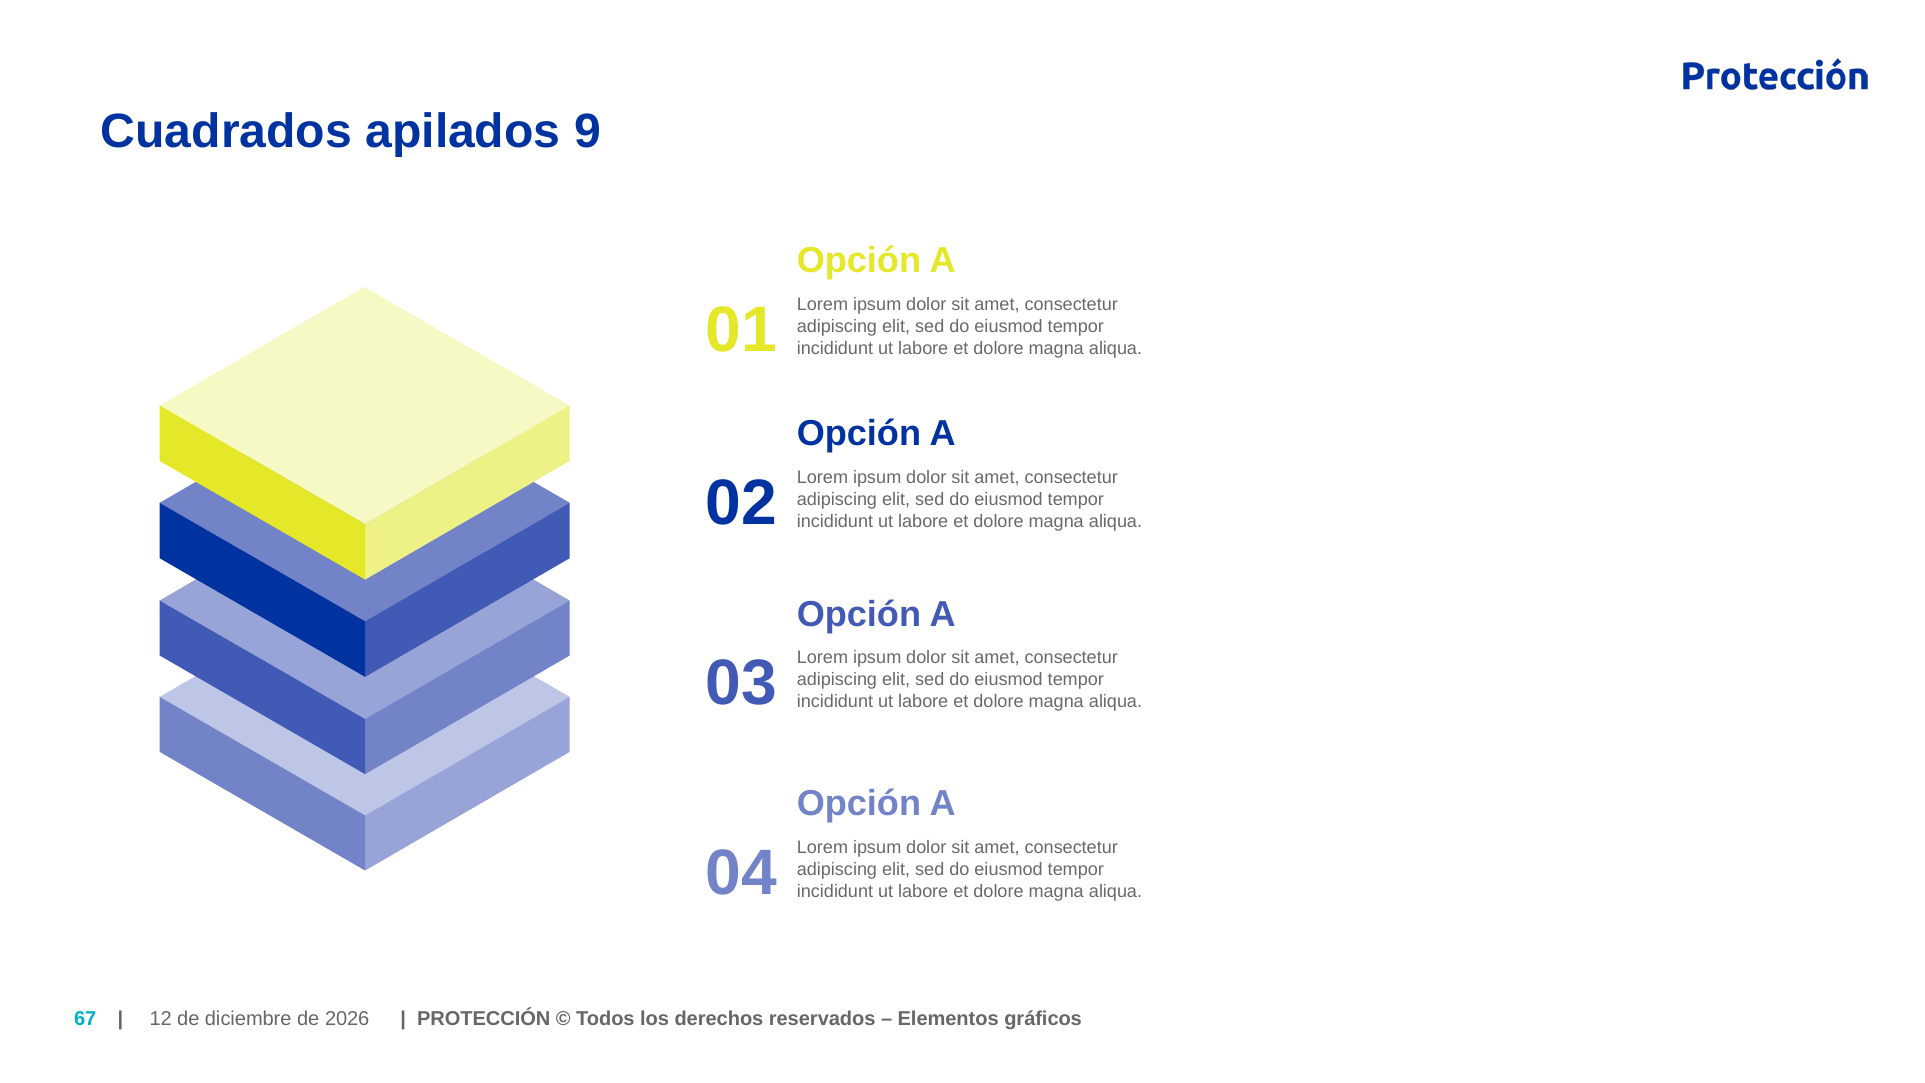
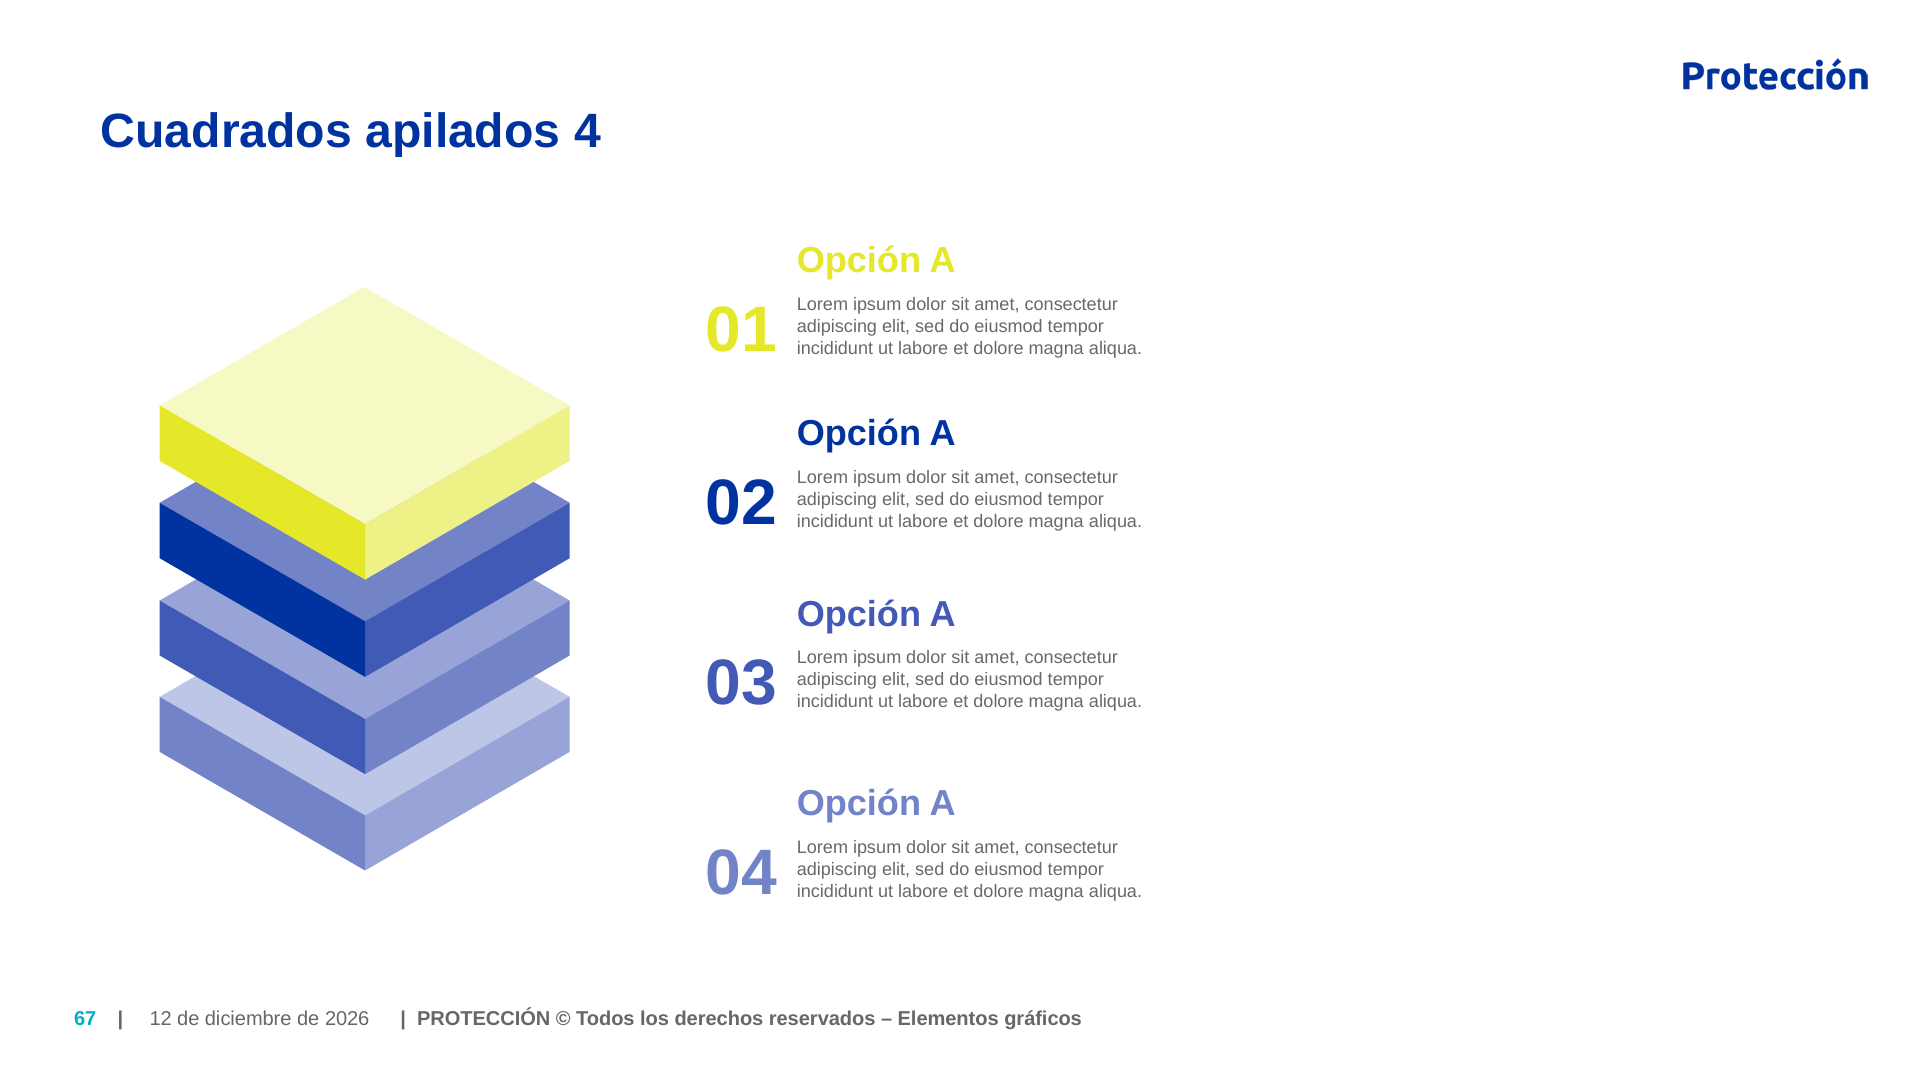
9: 9 -> 4 (587, 132)
